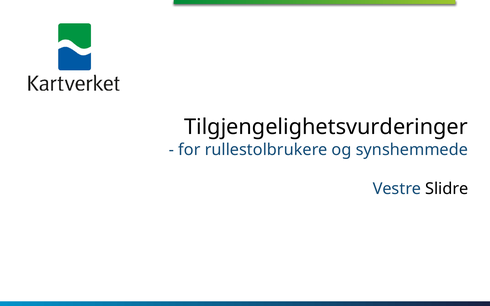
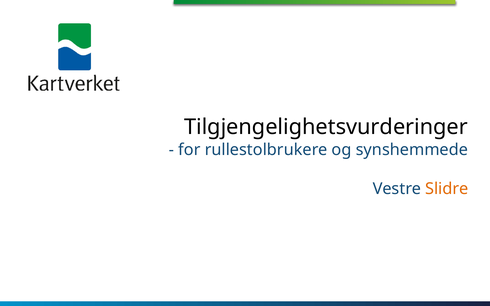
Slidre colour: black -> orange (447, 189)
